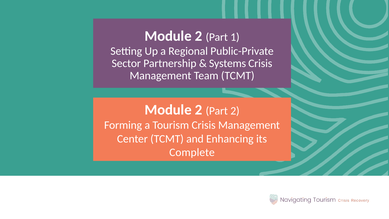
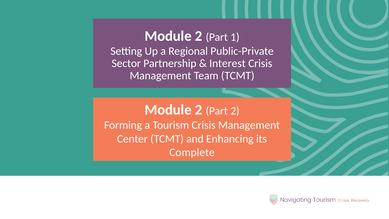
Systems: Systems -> Interest (227, 63)
